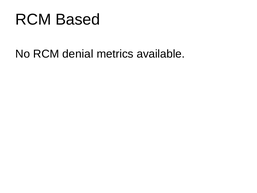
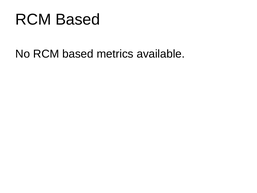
No RCM denial: denial -> based (78, 54)
